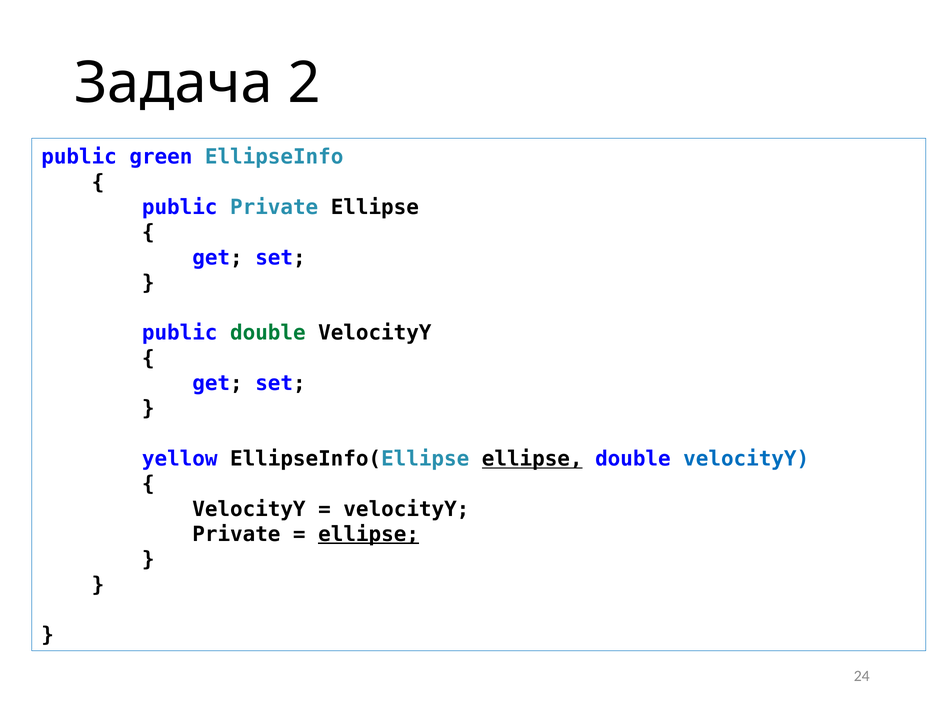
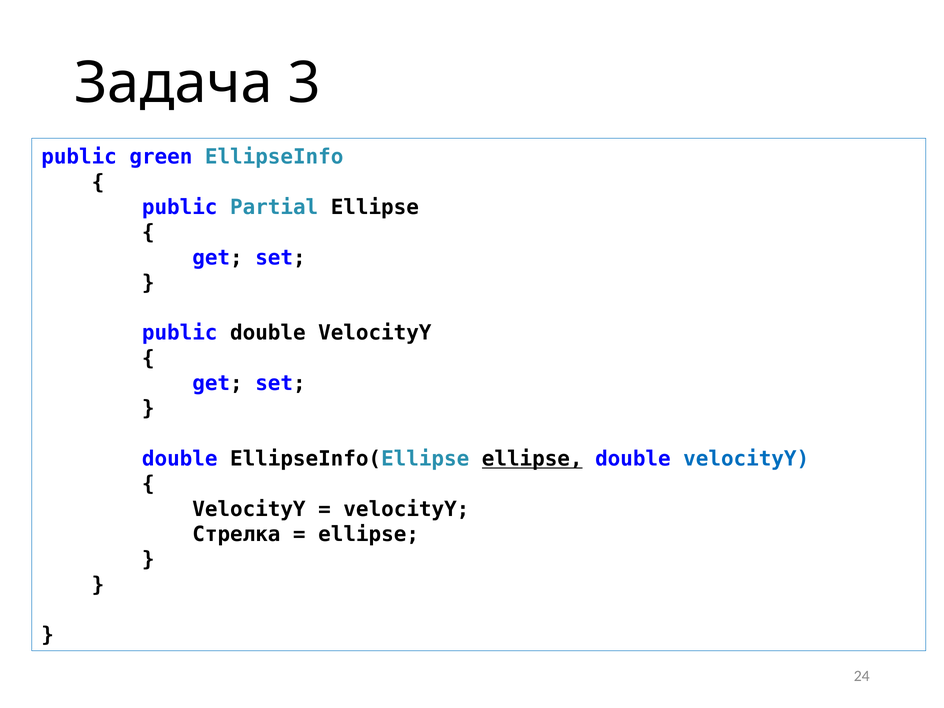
2: 2 -> 3 (304, 83)
public Private: Private -> Partial (274, 207)
double colour: green -> black (268, 333)
yellow: yellow -> double (180, 459)
Private: Private -> Стрелка (236, 534)
ellipse underline: present -> none (369, 534)
